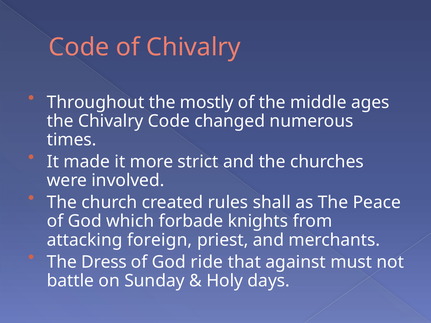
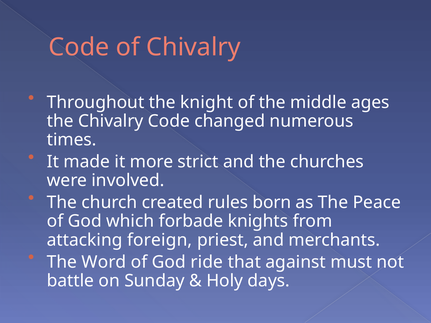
mostly: mostly -> knight (207, 102)
shall: shall -> born (272, 203)
Dress: Dress -> Word (104, 262)
